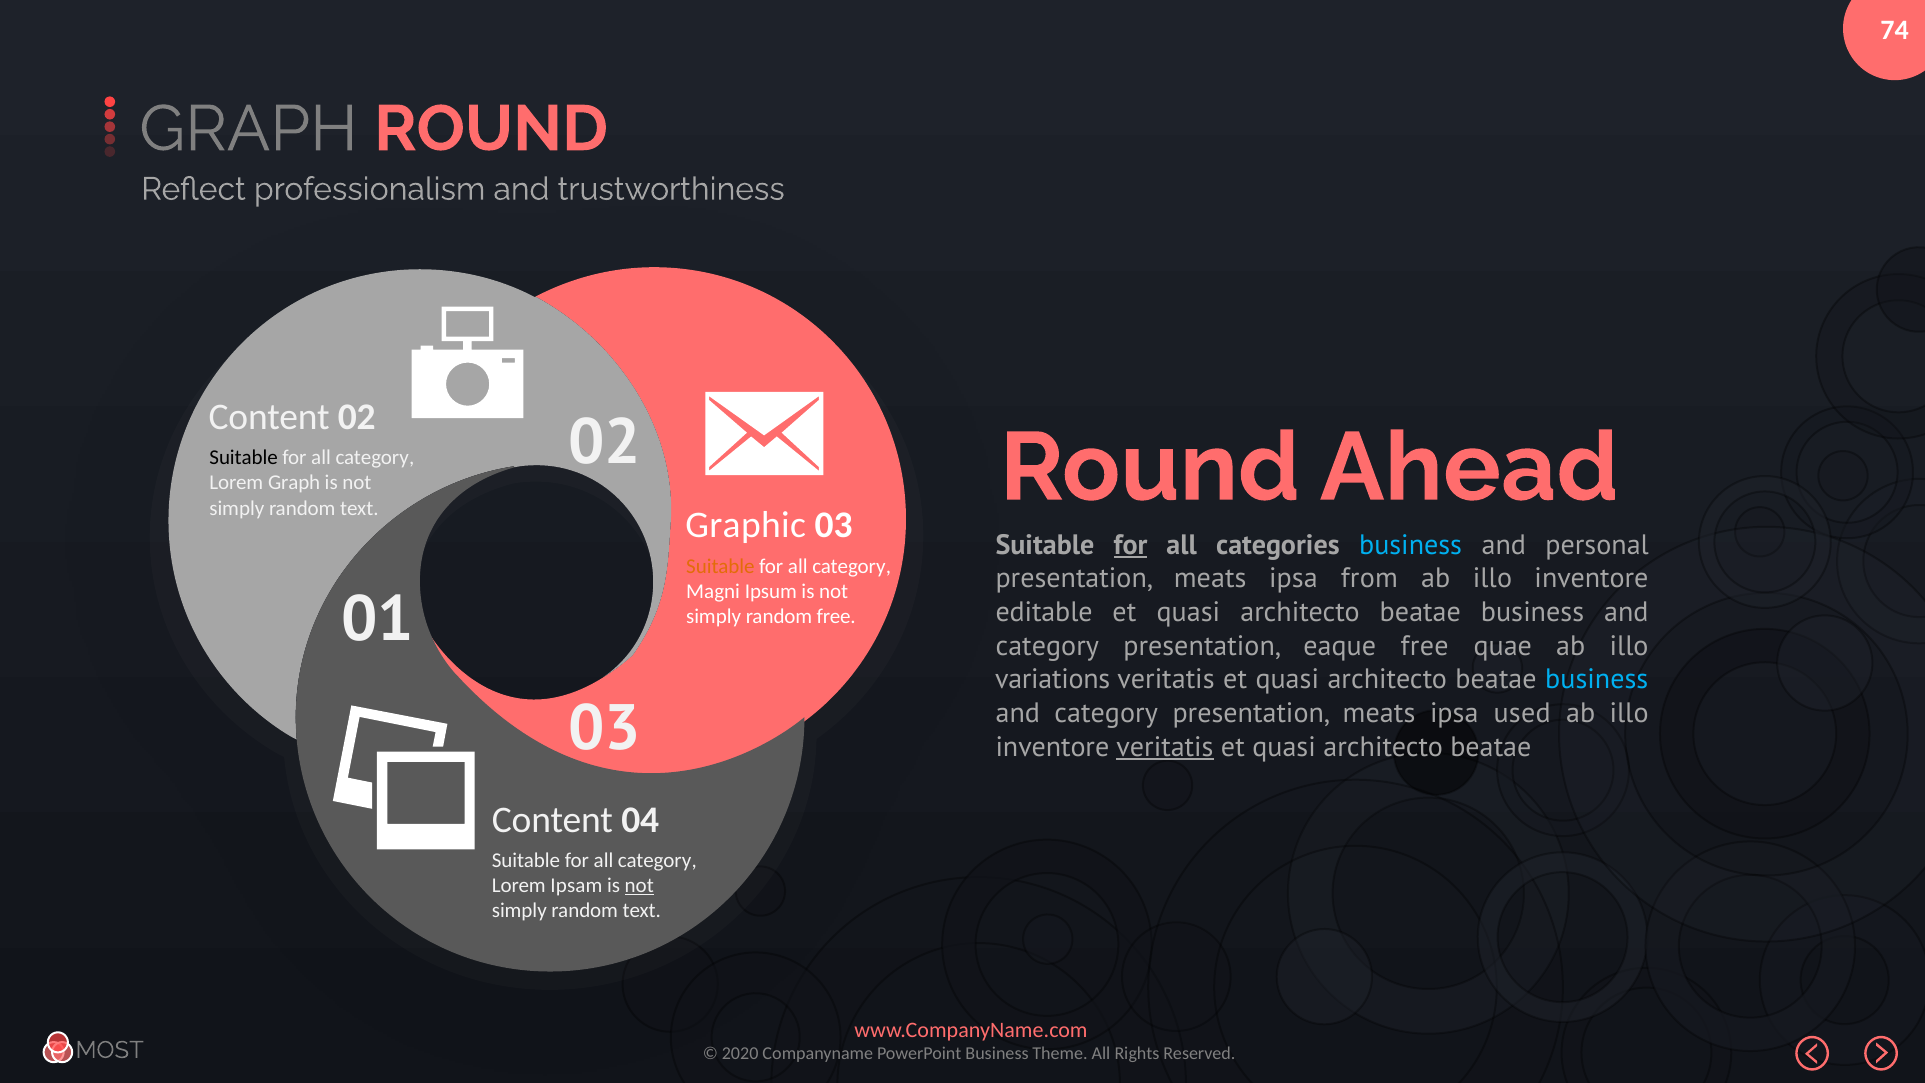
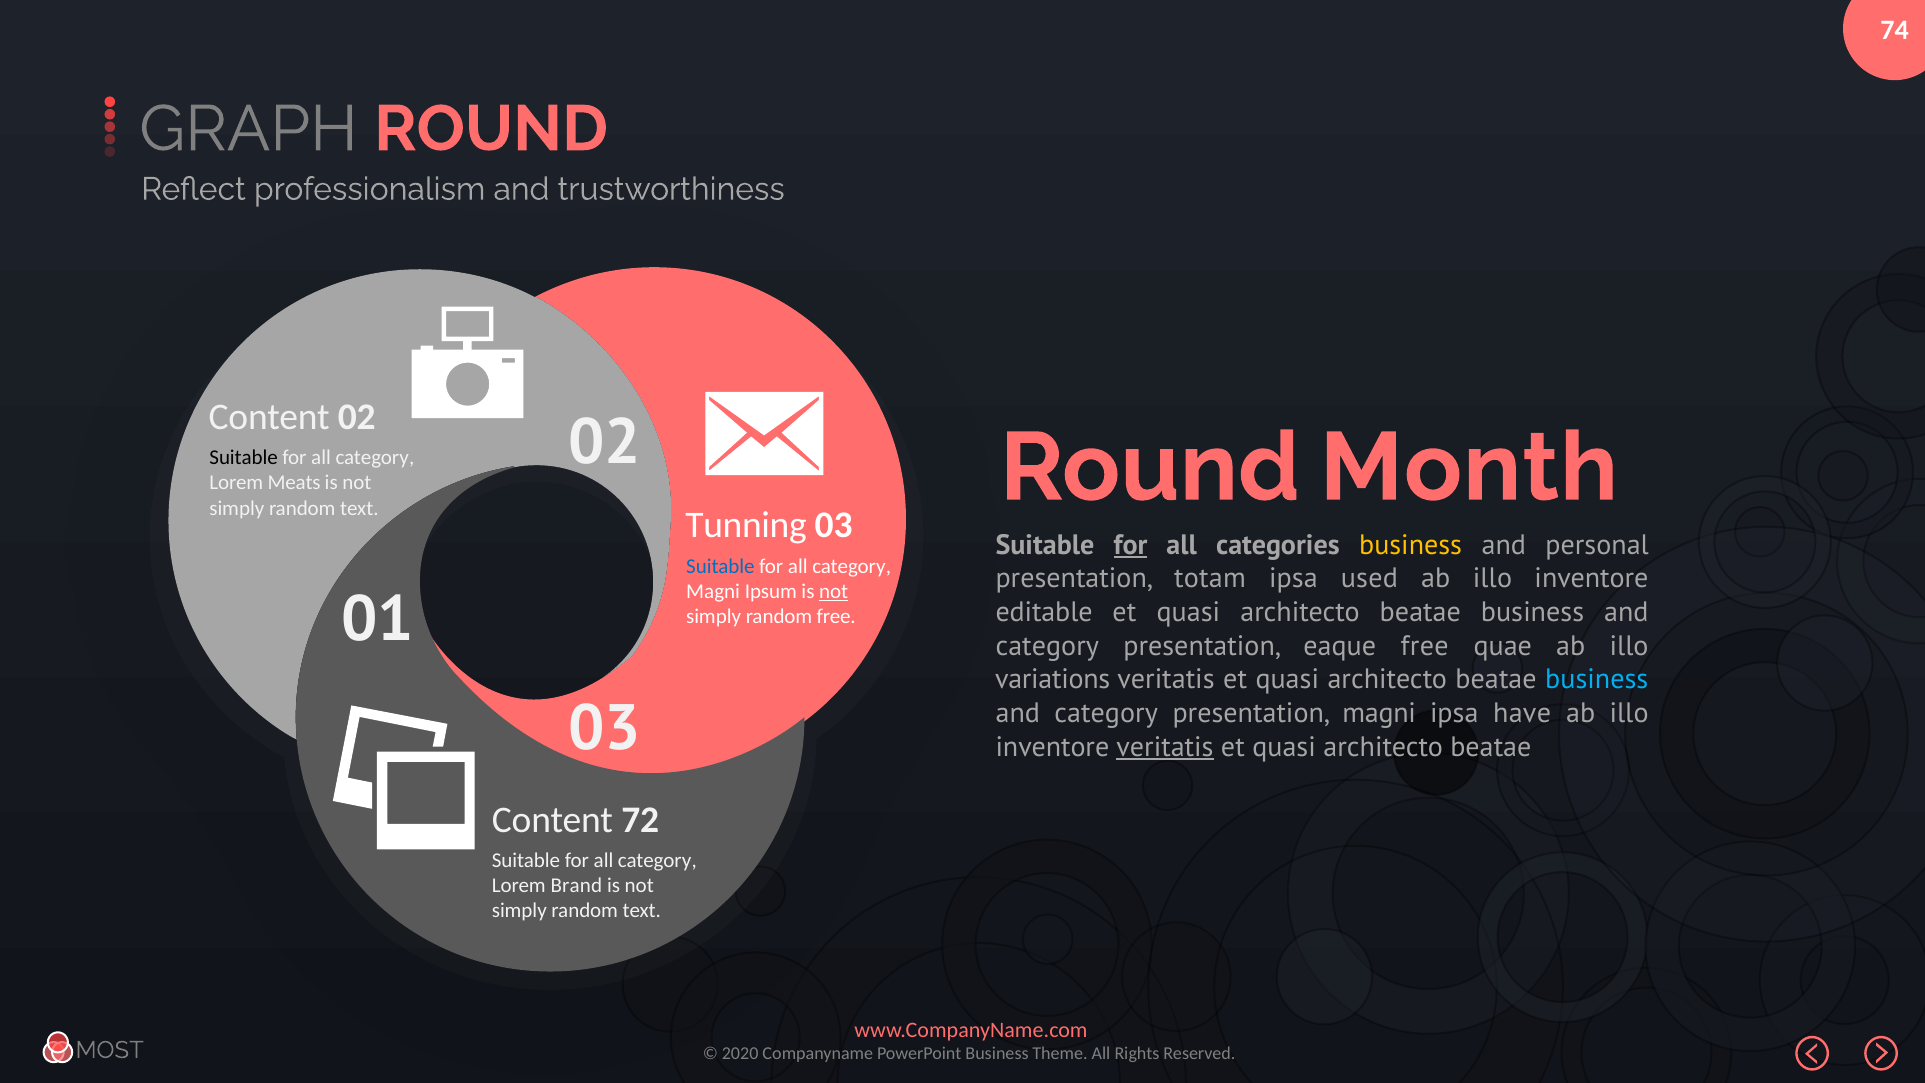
Ahead: Ahead -> Month (1469, 468)
Lorem Graph: Graph -> Meats (294, 483)
Graphic: Graphic -> Tunning (746, 525)
business colour: light blue -> yellow (1411, 545)
Suitable colour: orange -> blue (720, 566)
meats: meats -> totam (1210, 578)
from: from -> used (1369, 578)
not underline: none -> present (834, 592)
meats: meats -> magni (1379, 713)
used: used -> have (1522, 713)
04: 04 -> 72 (640, 819)
Ipsam: Ipsam -> Brand (576, 886)
not underline: present -> none (639, 886)
